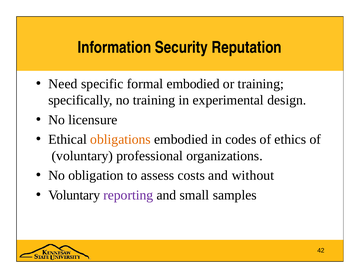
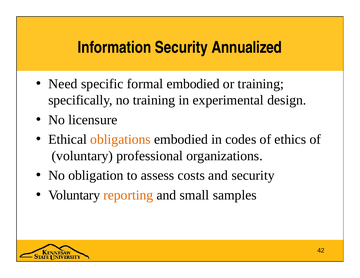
Reputation: Reputation -> Annualized (247, 47)
and without: without -> security (253, 176)
reporting colour: purple -> orange (128, 195)
